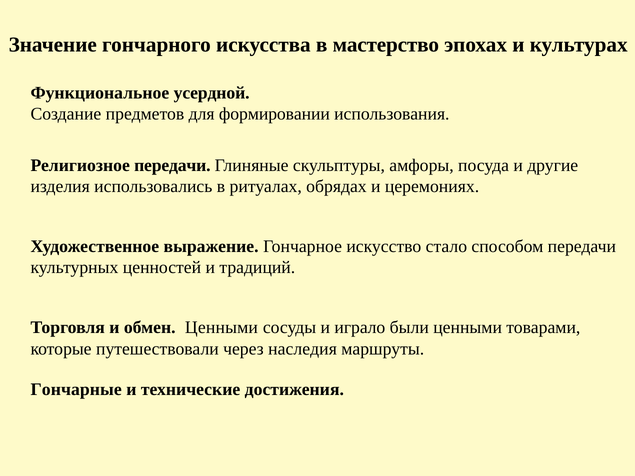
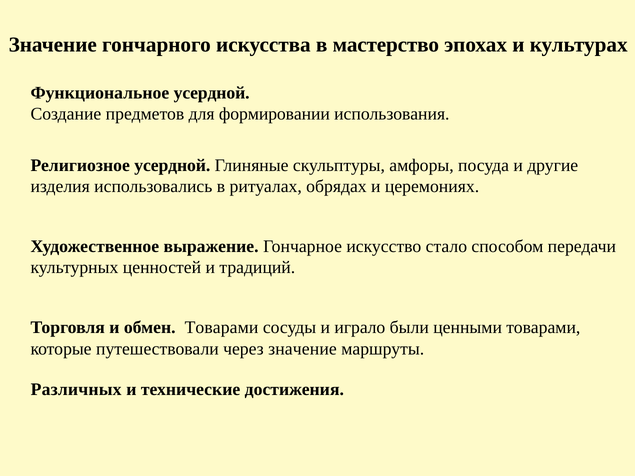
Религиозное передачи: передачи -> усердной (172, 165)
обмен Ценными: Ценными -> Товарами (221, 328)
через наследия: наследия -> значение (302, 349)
Гончарные: Гончарные -> Различных (76, 389)
